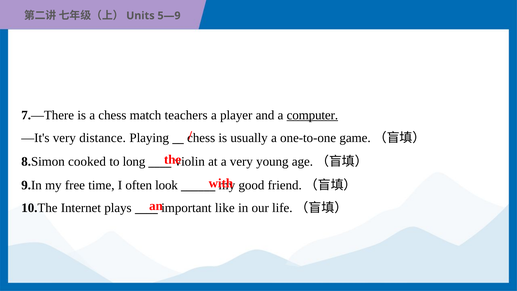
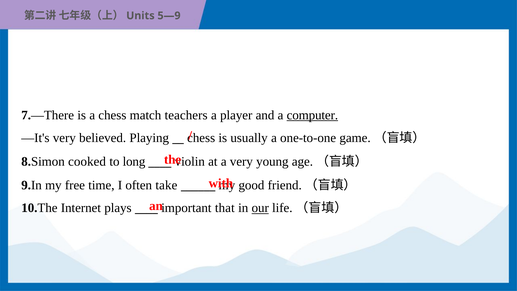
distance: distance -> believed (103, 138)
look: look -> take (166, 185)
like: like -> that (225, 208)
our underline: none -> present (260, 208)
